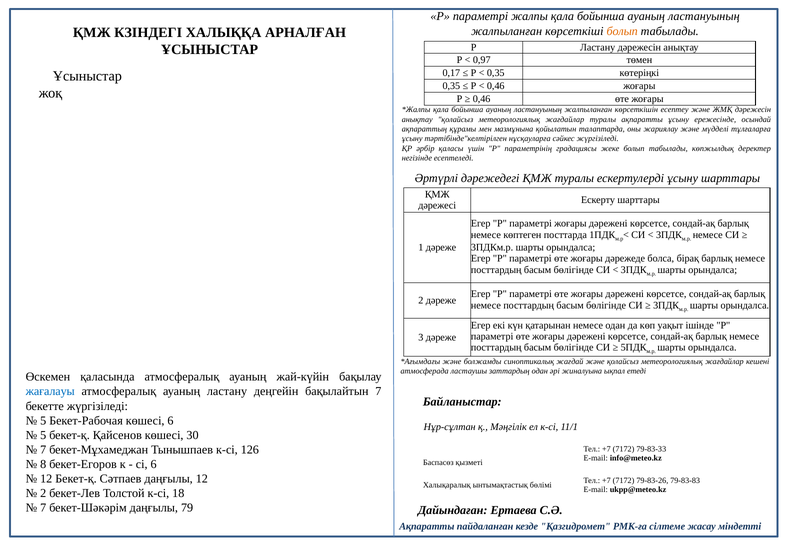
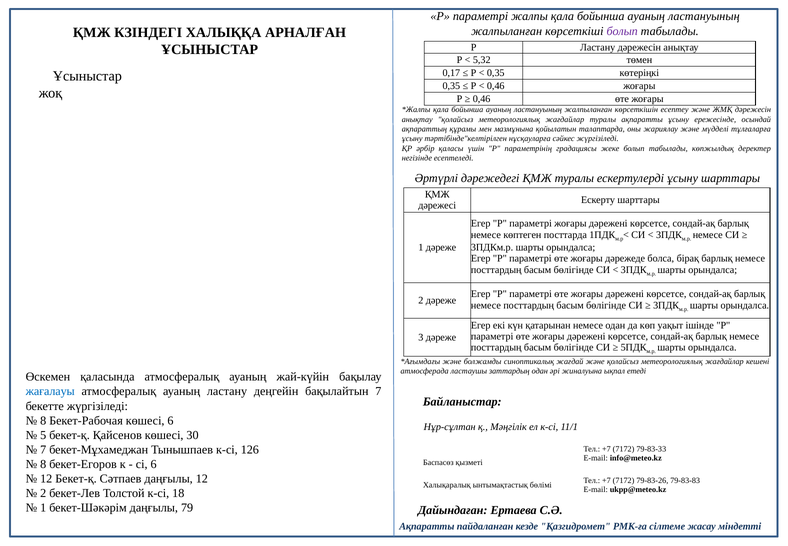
болып colour: orange -> purple (622, 31)
0,97: 0,97 -> 5,32 (482, 60)
5: 5 -> 8 (43, 420)
7: 7 -> 1 (43, 508)
